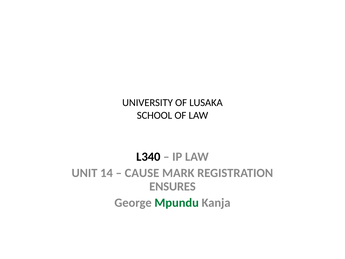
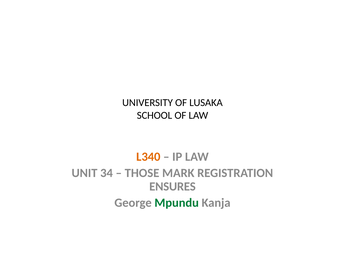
L340 colour: black -> orange (148, 157)
14: 14 -> 34 (107, 173)
CAUSE: CAUSE -> THOSE (142, 173)
